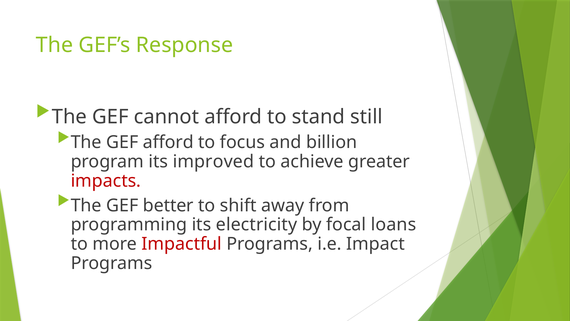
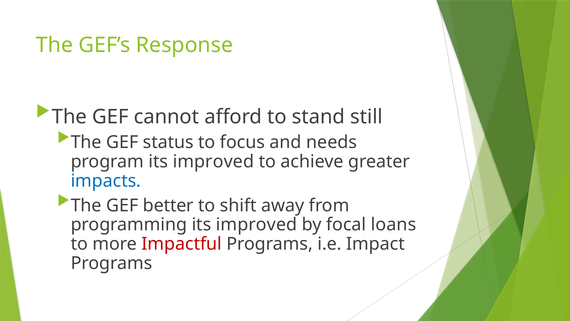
GEF afford: afford -> status (168, 142)
billion: billion -> needs (332, 142)
impacts colour: red -> blue (106, 181)
programming its electricity: electricity -> improved (257, 224)
